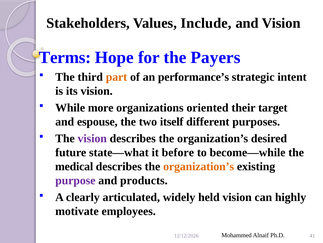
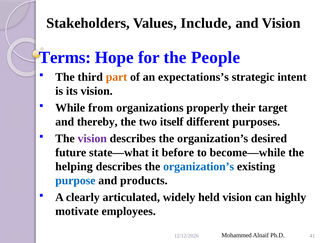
Payers: Payers -> People (216, 57)
performance’s: performance’s -> expectations’s (193, 77)
more: more -> from (101, 107)
oriented: oriented -> properly (208, 107)
espouse: espouse -> thereby (97, 121)
medical: medical -> helping (74, 166)
organization’s colour: orange -> blue (199, 166)
purpose colour: purple -> blue (75, 180)
